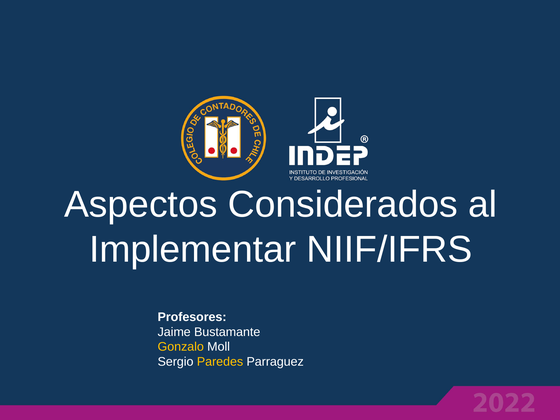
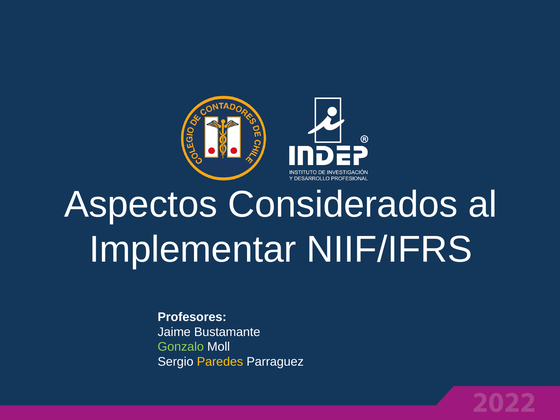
Gonzalo colour: yellow -> light green (181, 347)
